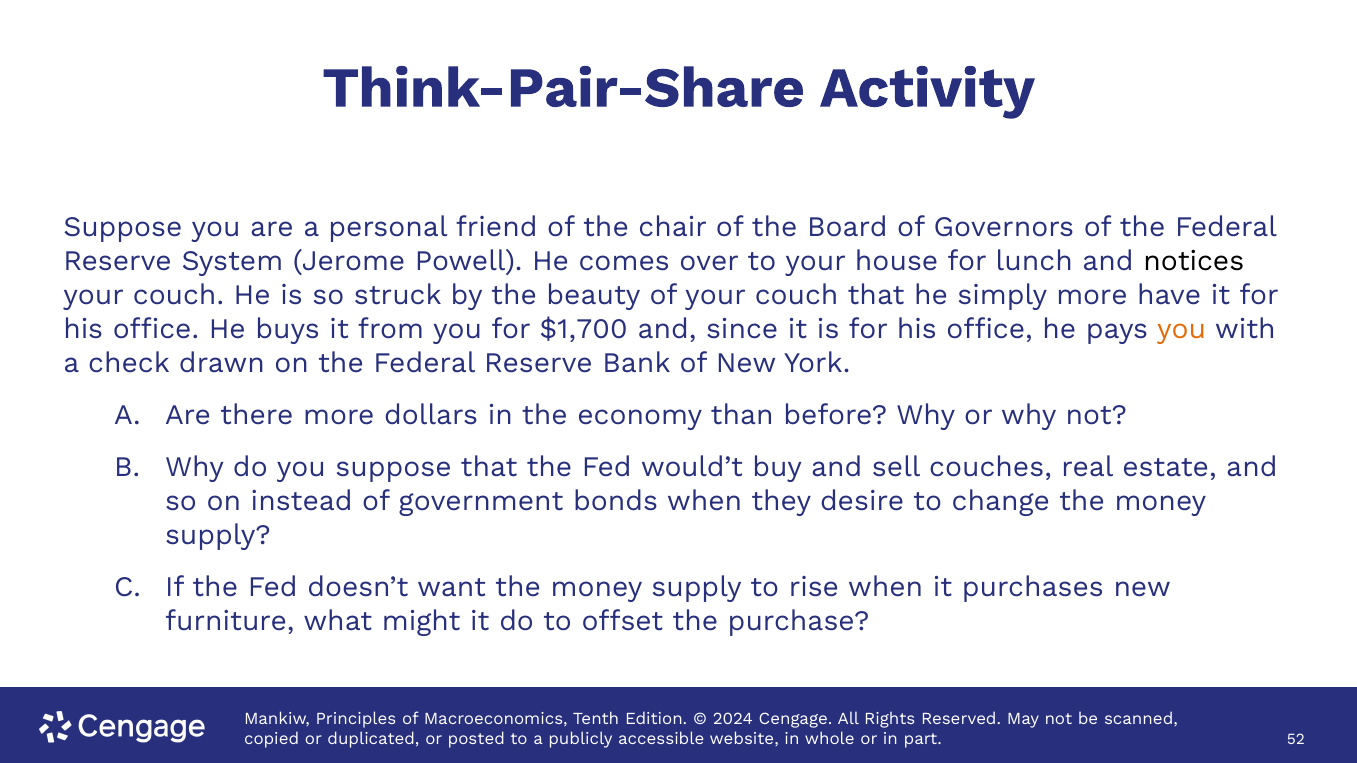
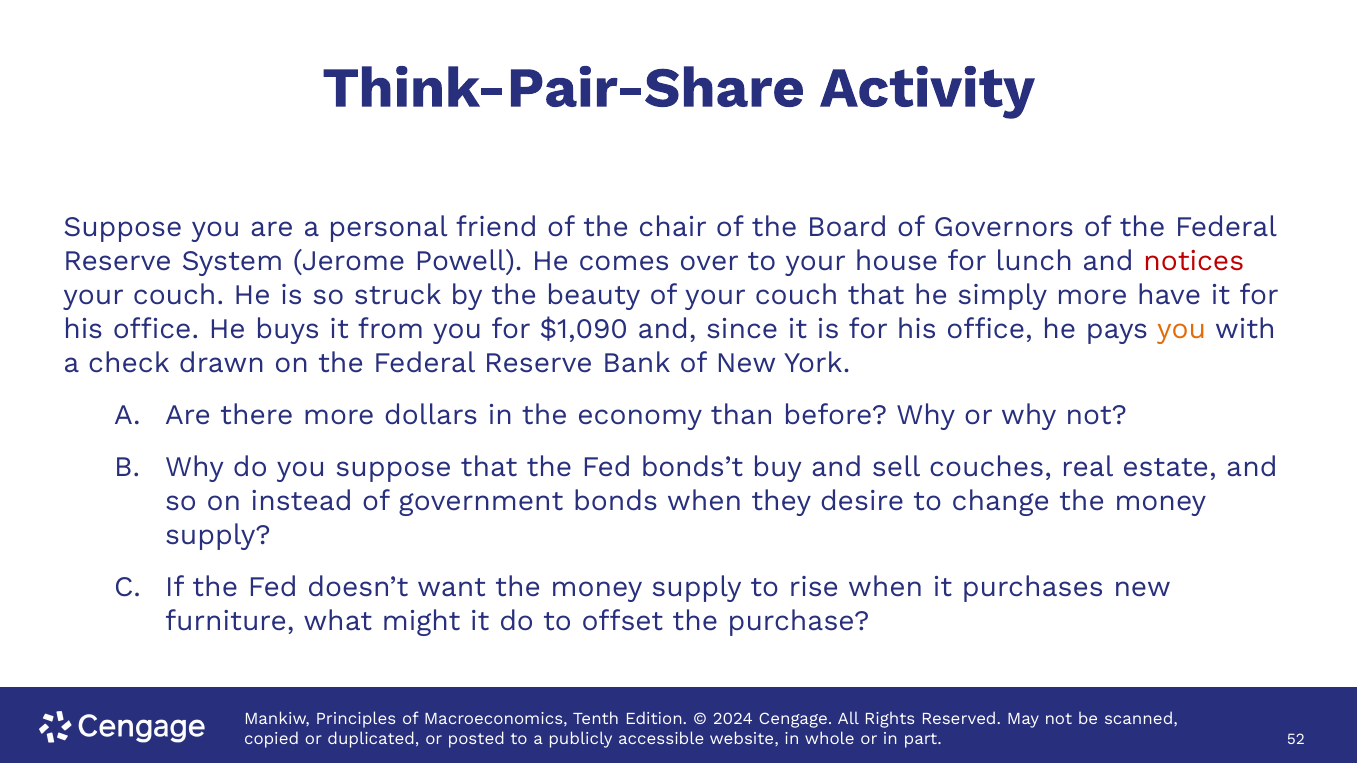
notices colour: black -> red (1194, 261)
$1,700: $1,700 -> $1,090 (584, 329)
would’t: would’t -> bonds’t (692, 468)
